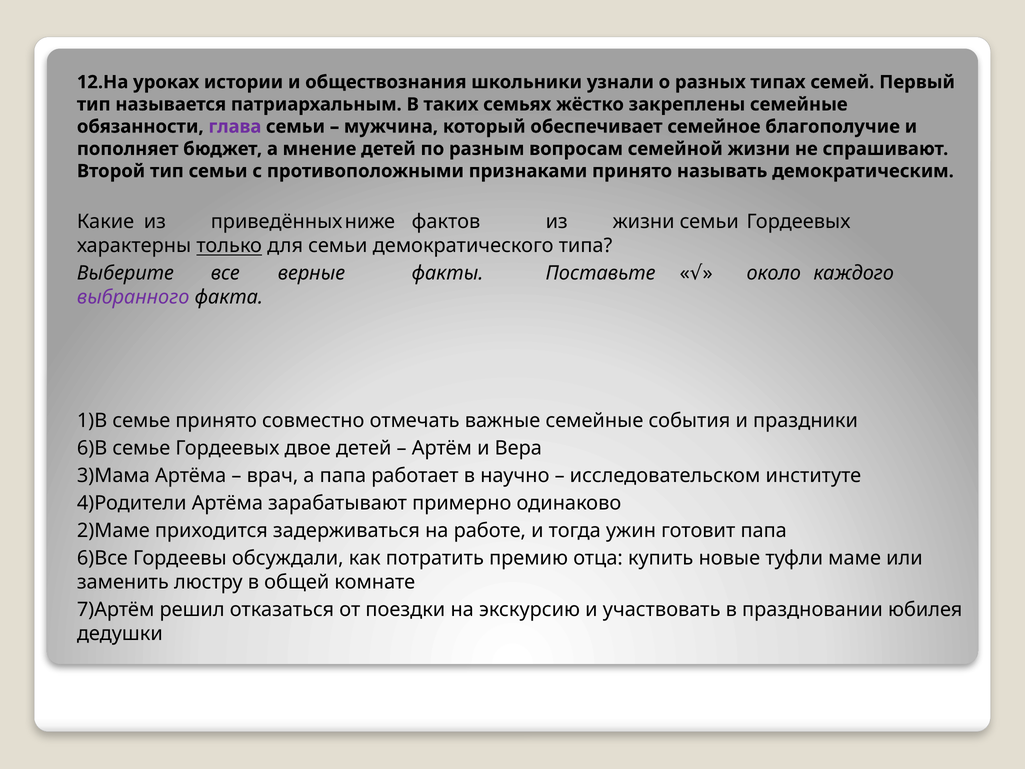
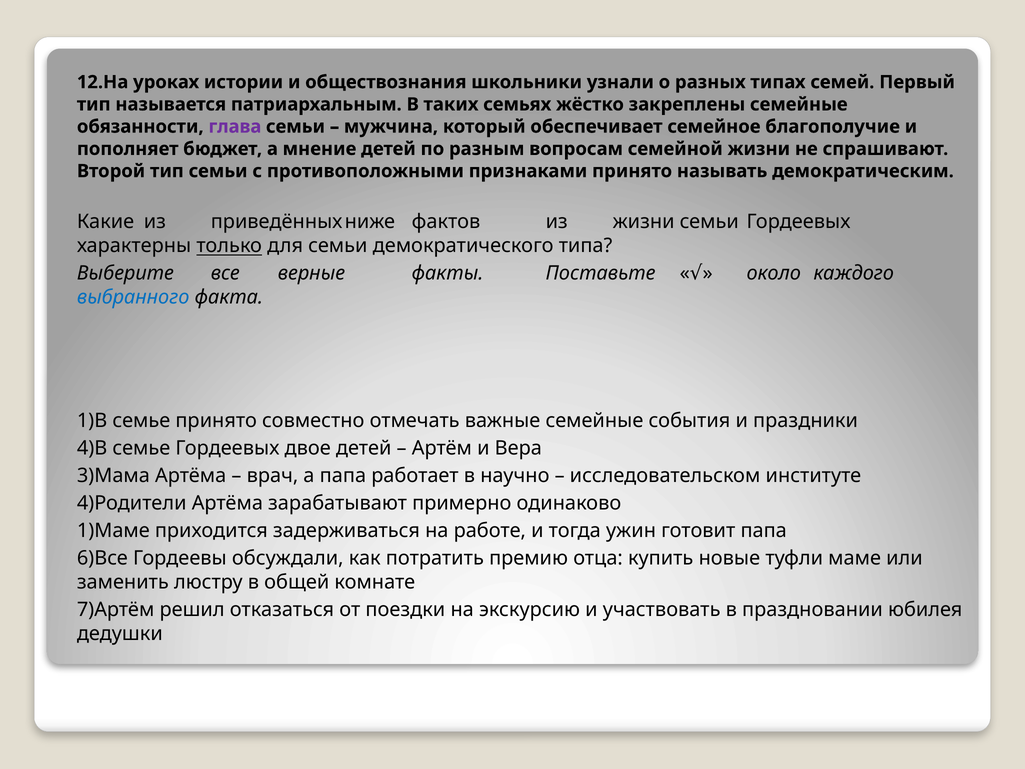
выбранного colour: purple -> blue (133, 297)
6)В: 6)В -> 4)В (92, 448)
2)Маме: 2)Маме -> 1)Маме (113, 531)
